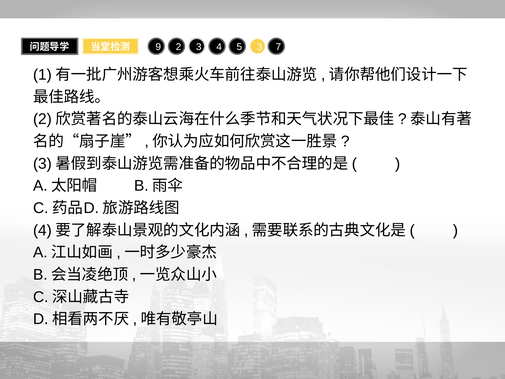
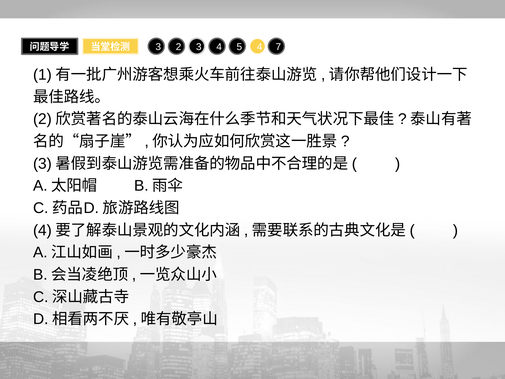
9: 9 -> 3 (158, 47)
5 3: 3 -> 4 (260, 47)
